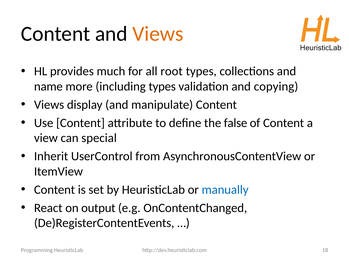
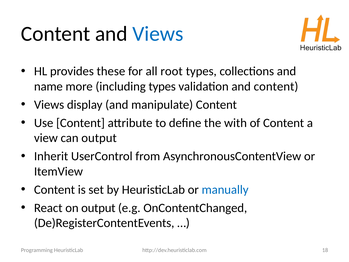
Views colour: orange -> blue (158, 34)
much: much -> these (111, 71)
and copying: copying -> content (276, 86)
false: false -> with (235, 123)
can special: special -> output (99, 138)
